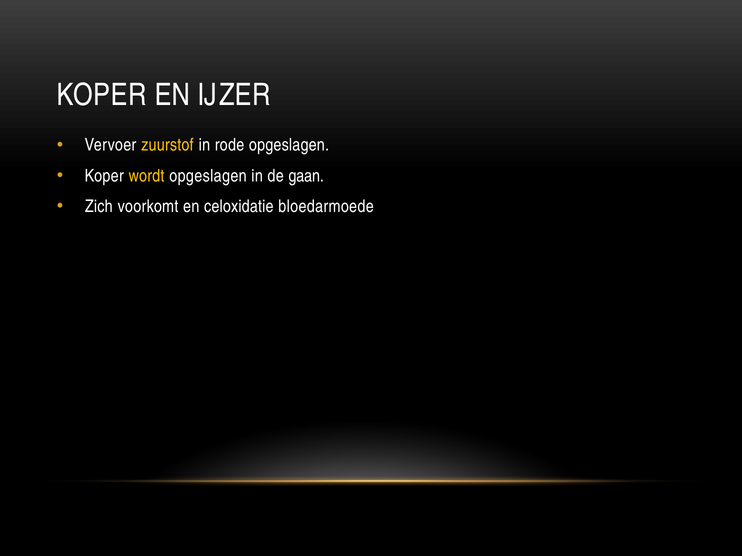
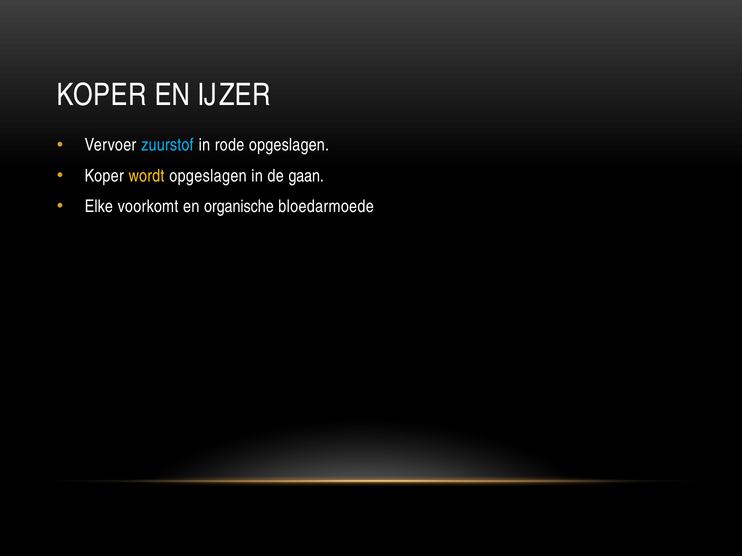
zuurstof colour: yellow -> light blue (167, 145)
Zich: Zich -> Elke (99, 207)
celoxidatie: celoxidatie -> organische (239, 207)
